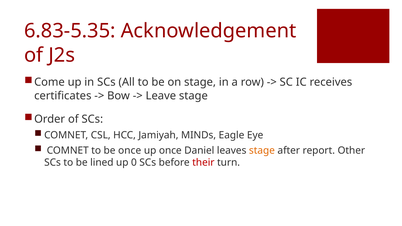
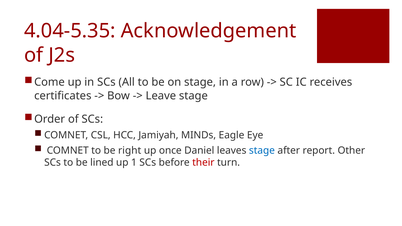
6.83-5.35: 6.83-5.35 -> 4.04-5.35 (70, 31)
be once: once -> right (130, 151)
stage colour: orange -> blue (262, 151)
0: 0 -> 1 (134, 163)
